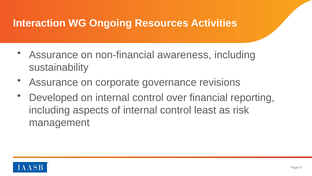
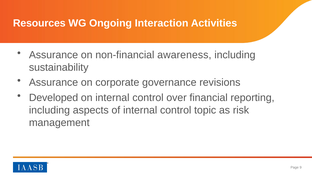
Interaction: Interaction -> Resources (39, 23)
Resources: Resources -> Interaction (162, 23)
least: least -> topic (205, 110)
